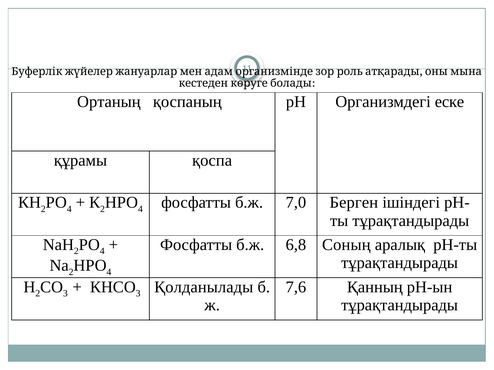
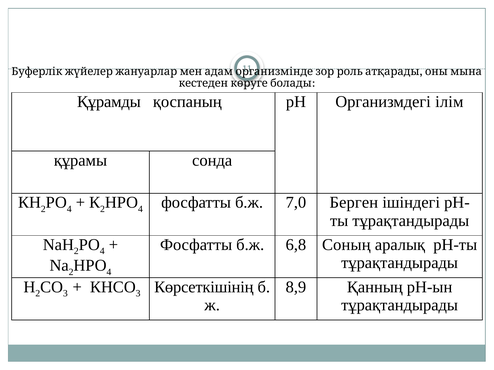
Ортаның: Ортаның -> Құрамды (109, 102)
еске: еске -> ілім (449, 102)
қоспа: қоспа -> сонда (212, 161)
Қолданылады: Қолданылады -> Көрсеткішінің (204, 287)
7,6: 7,6 -> 8,9 (296, 287)
